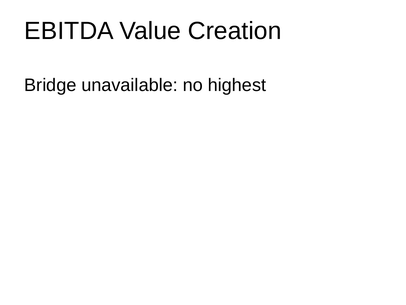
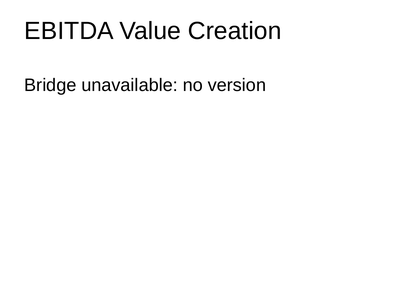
highest: highest -> version (237, 85)
